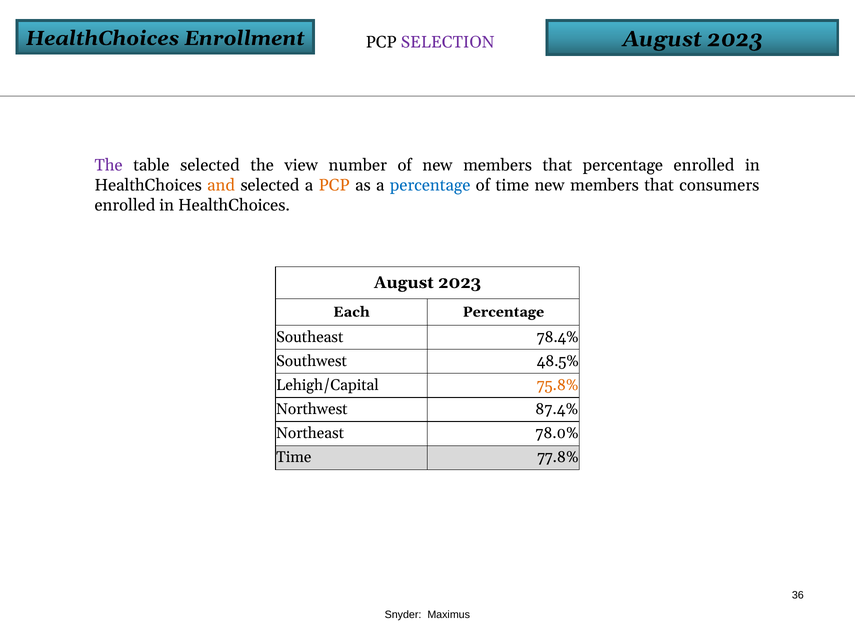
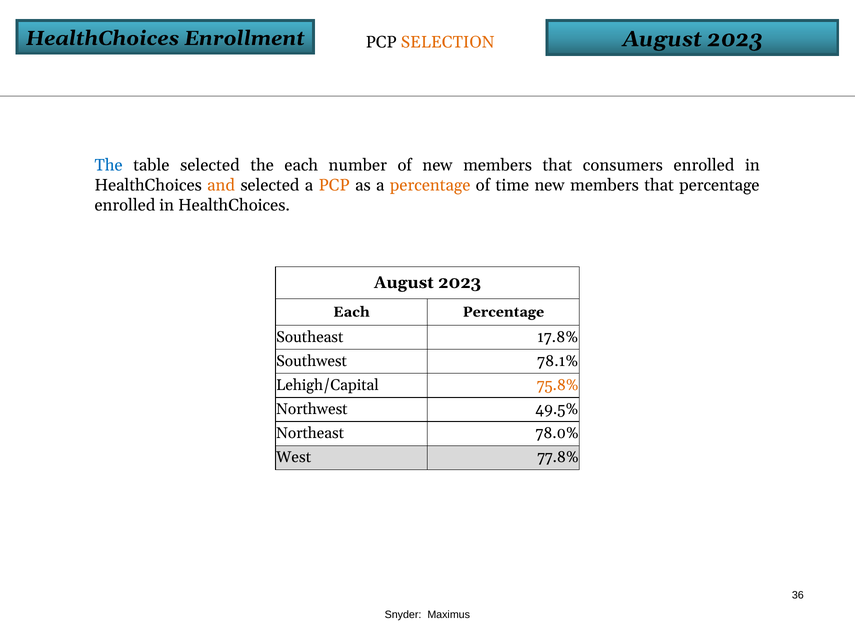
SELECTION colour: purple -> orange (448, 42)
The colour: purple -> blue (109, 166)
the view: view -> each (301, 166)
that percentage: percentage -> consumers (623, 166)
percentage colour: blue -> orange (430, 185)
that consumers: consumers -> percentage (719, 185)
78.4%: 78.4% -> 17.8% (558, 337)
48.5%: 48.5% -> 78.1% (558, 361)
87.4%: 87.4% -> 49.5% (557, 409)
Time: Time -> West (294, 457)
